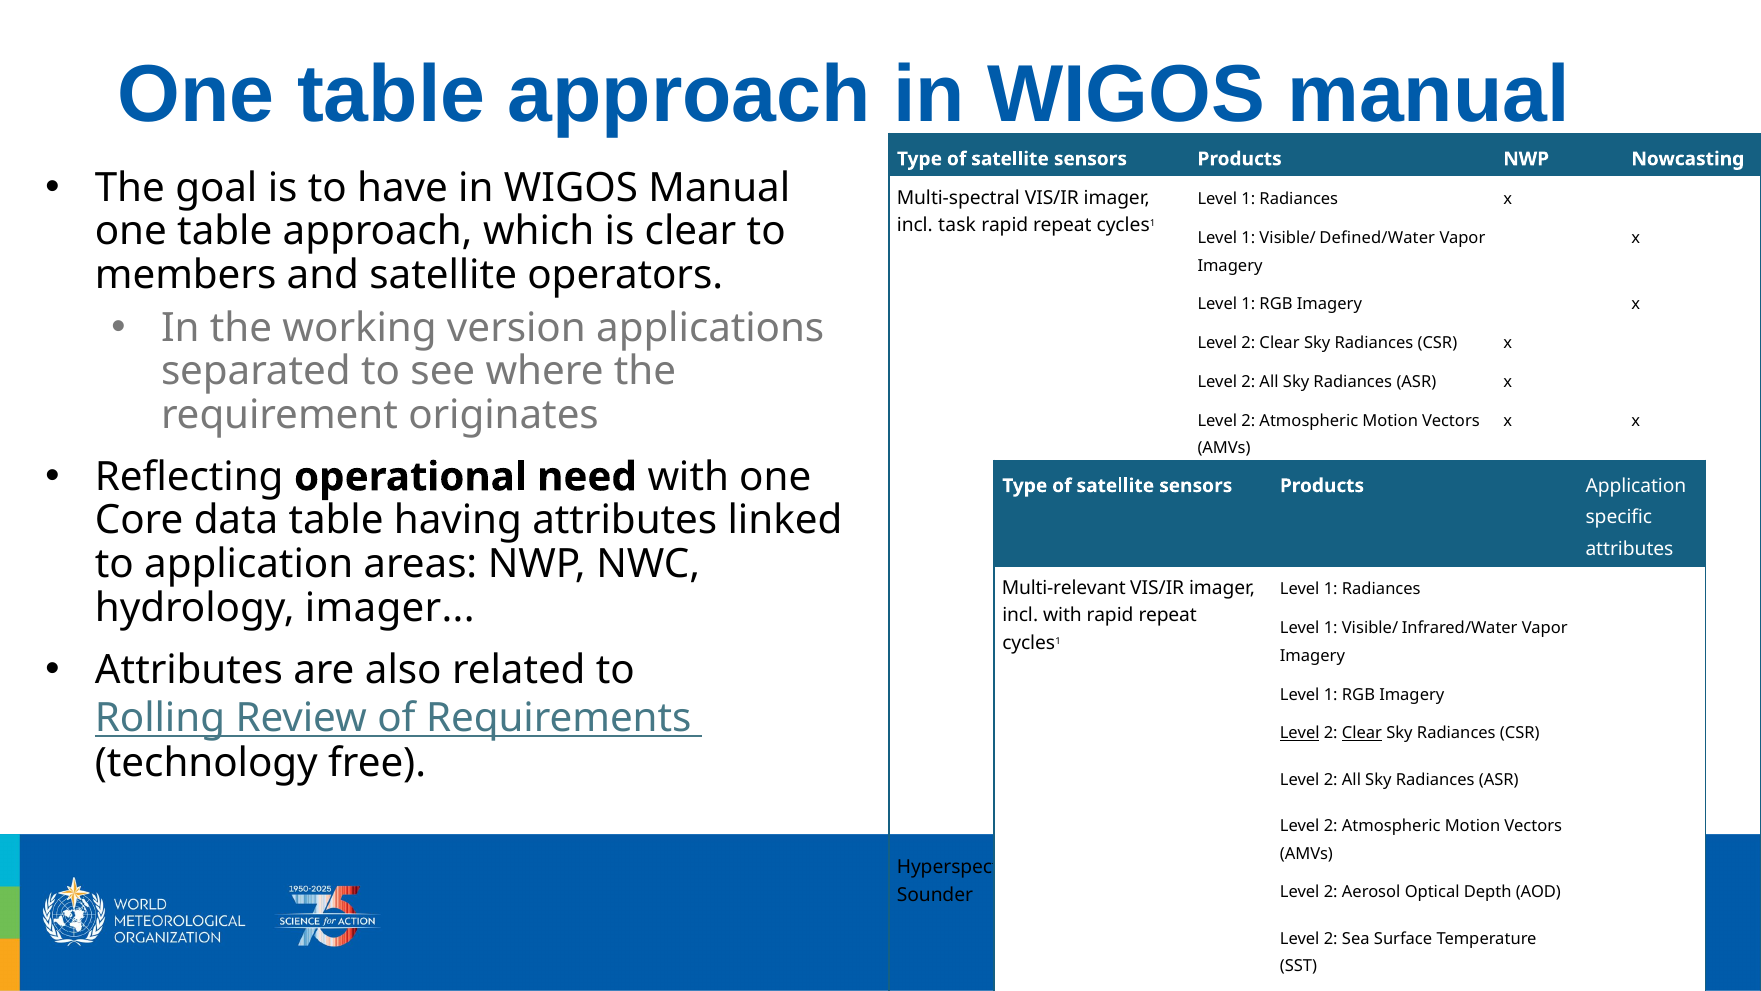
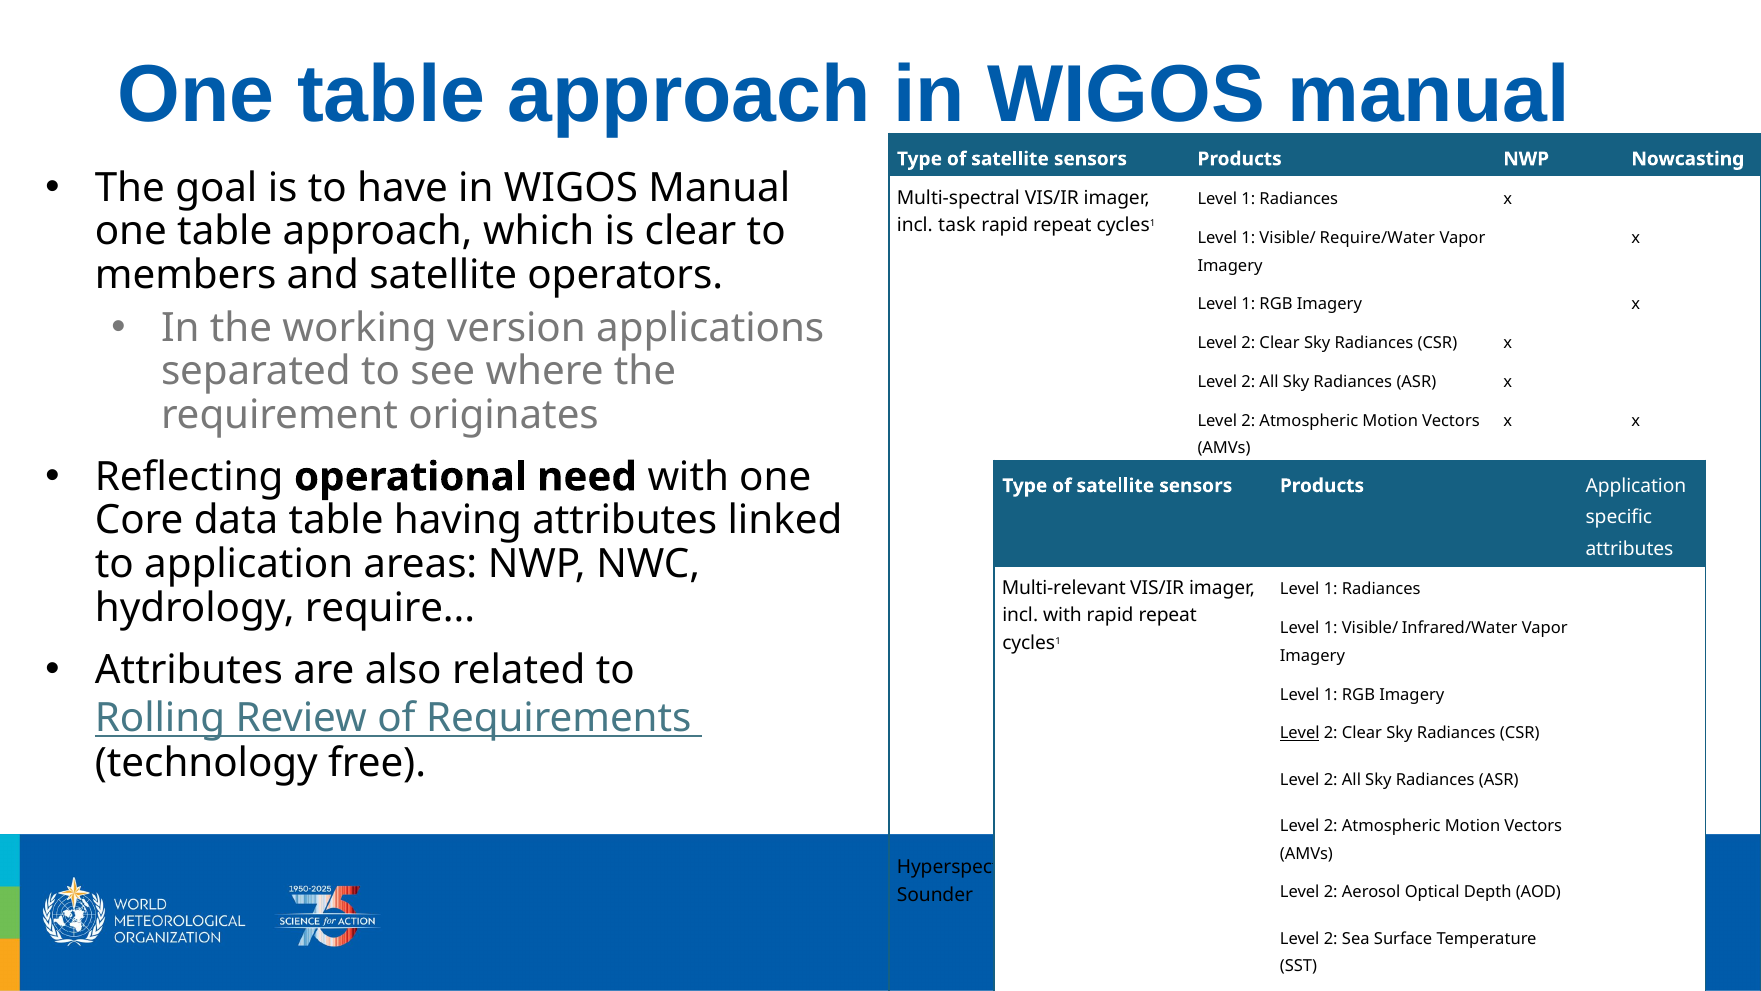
Defined/Water: Defined/Water -> Require/Water (1377, 238)
hydrology imager: imager -> require (390, 608)
Clear underline: present -> none (1362, 733)
